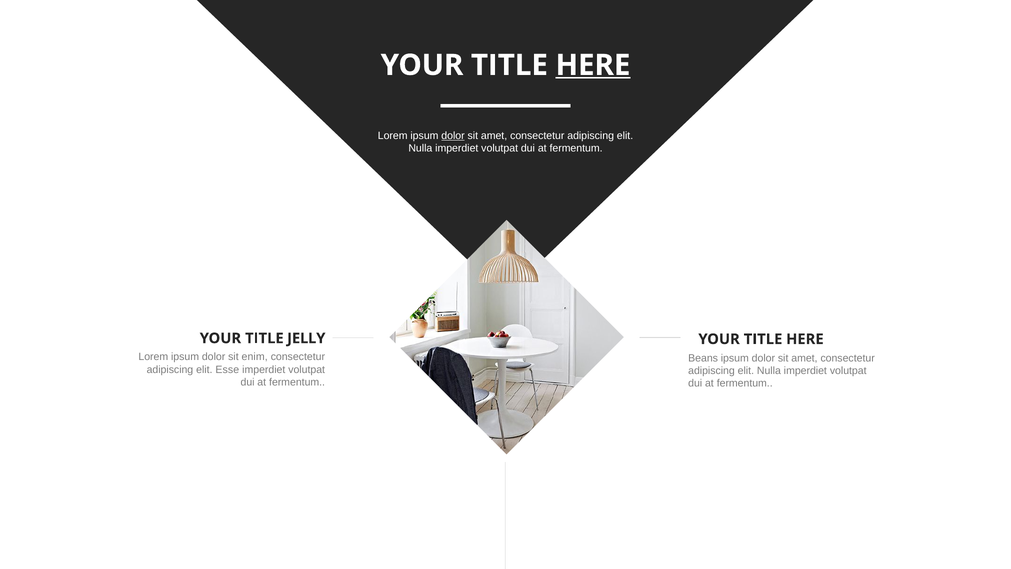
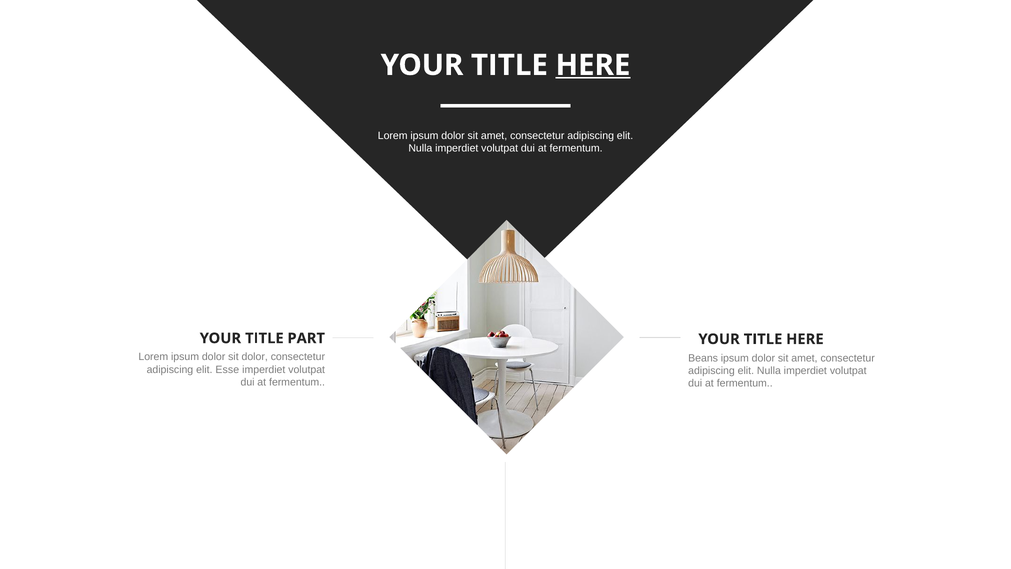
dolor underline: present -> none (453, 136)
JELLY: JELLY -> PART (306, 338)
sit enim: enim -> dolor (255, 357)
